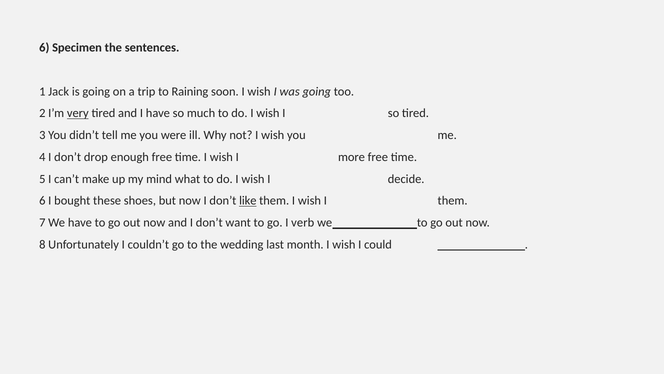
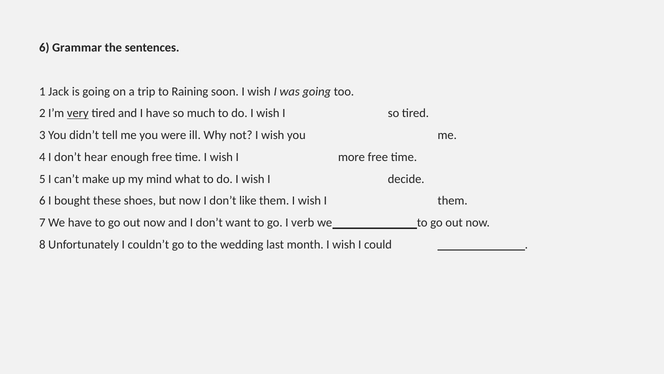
Specimen: Specimen -> Grammar (77, 48)
drop: drop -> hear (96, 157)
like underline: present -> none (248, 201)
